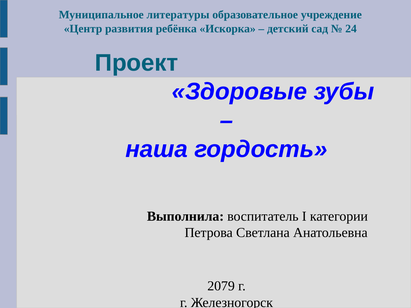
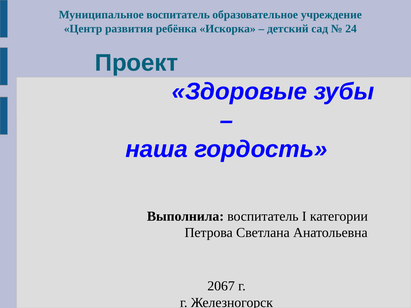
Муниципальное литературы: литературы -> воспитатель (178, 15)
2079: 2079 -> 2067 (221, 286)
